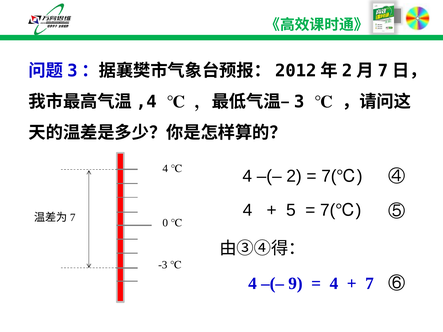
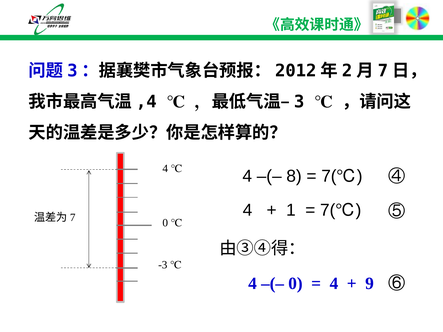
2: 2 -> 8 (294, 176)
5: 5 -> 1 (291, 210)
9: 9 -> 0 (295, 284)
7: 7 -> 9 (370, 284)
